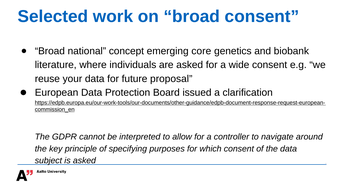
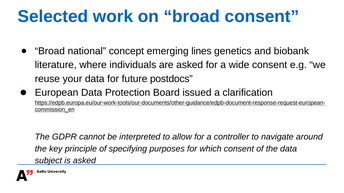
core: core -> lines (201, 51)
proposal: proposal -> postdocs (171, 79)
